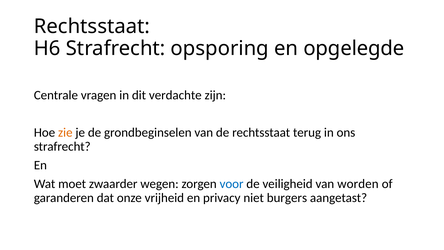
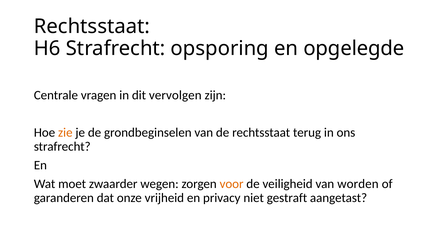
verdachte: verdachte -> vervolgen (175, 95)
voor colour: blue -> orange (232, 184)
burgers: burgers -> gestraft (287, 198)
